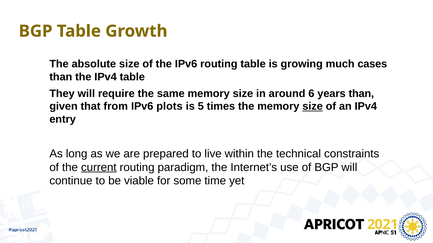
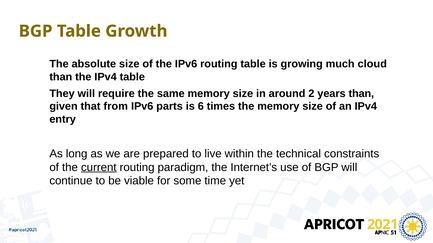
cases: cases -> cloud (372, 64)
6: 6 -> 2 (311, 94)
plots: plots -> parts (170, 107)
5: 5 -> 6 (201, 107)
size underline: present -> none (313, 107)
